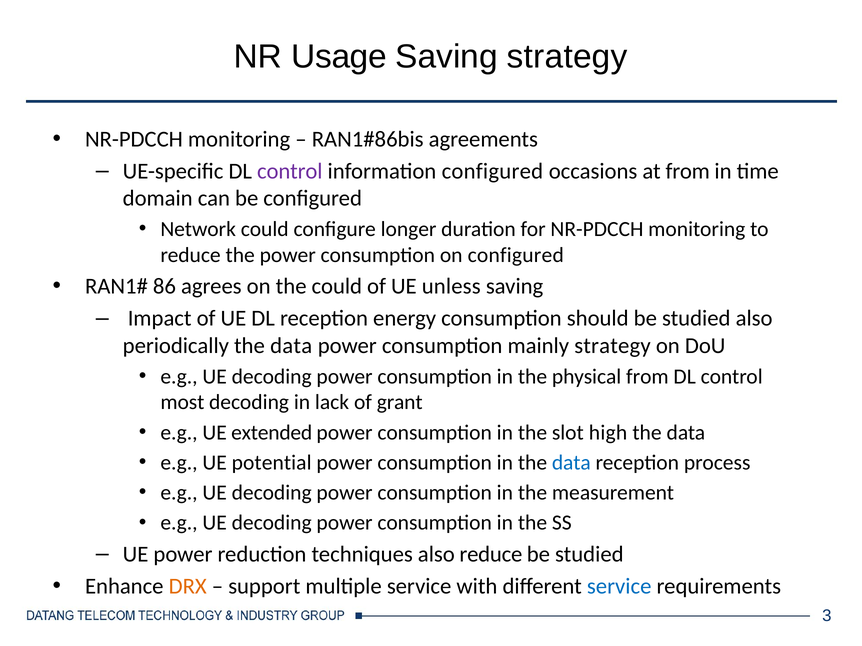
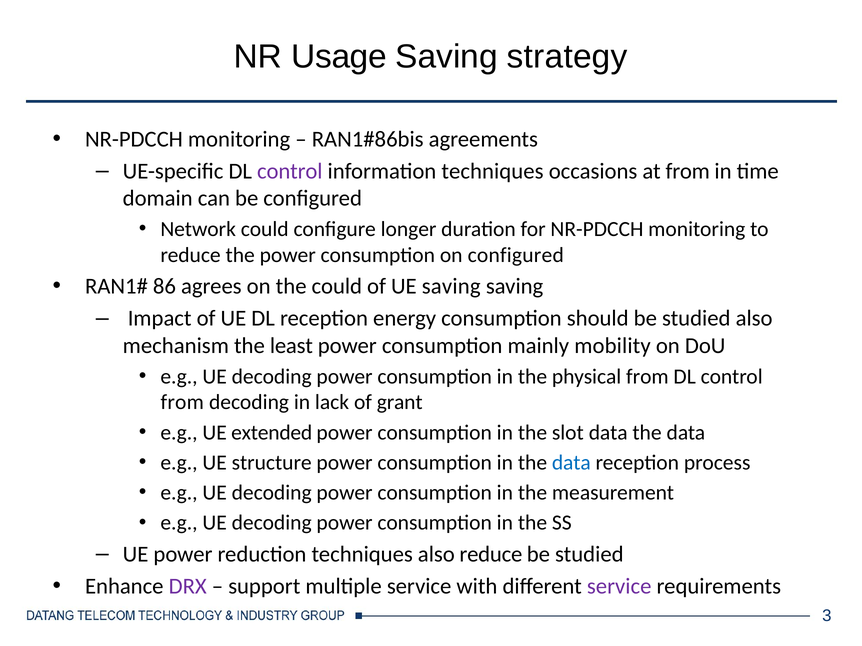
information configured: configured -> techniques (492, 171)
UE unless: unless -> saving (451, 287)
periodically: periodically -> mechanism (176, 346)
data: data -> least (291, 346)
mainly strategy: strategy -> mobility (612, 346)
most: most -> from (182, 403)
slot high: high -> data (608, 433)
potential: potential -> structure (272, 463)
DRX colour: orange -> purple (188, 587)
service colour: blue -> purple (619, 587)
